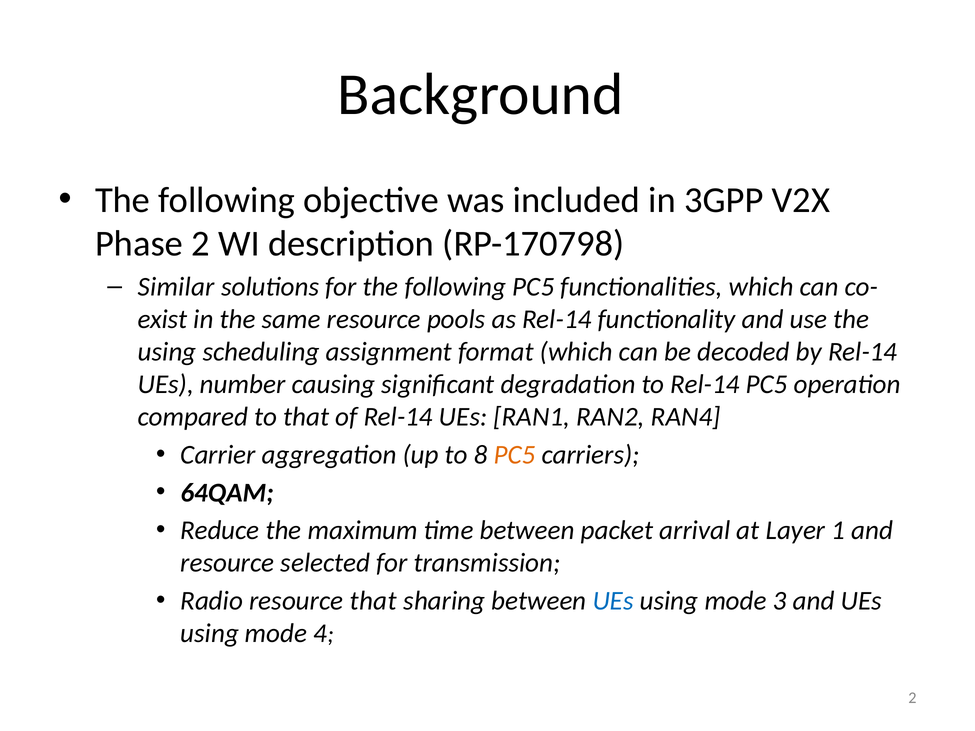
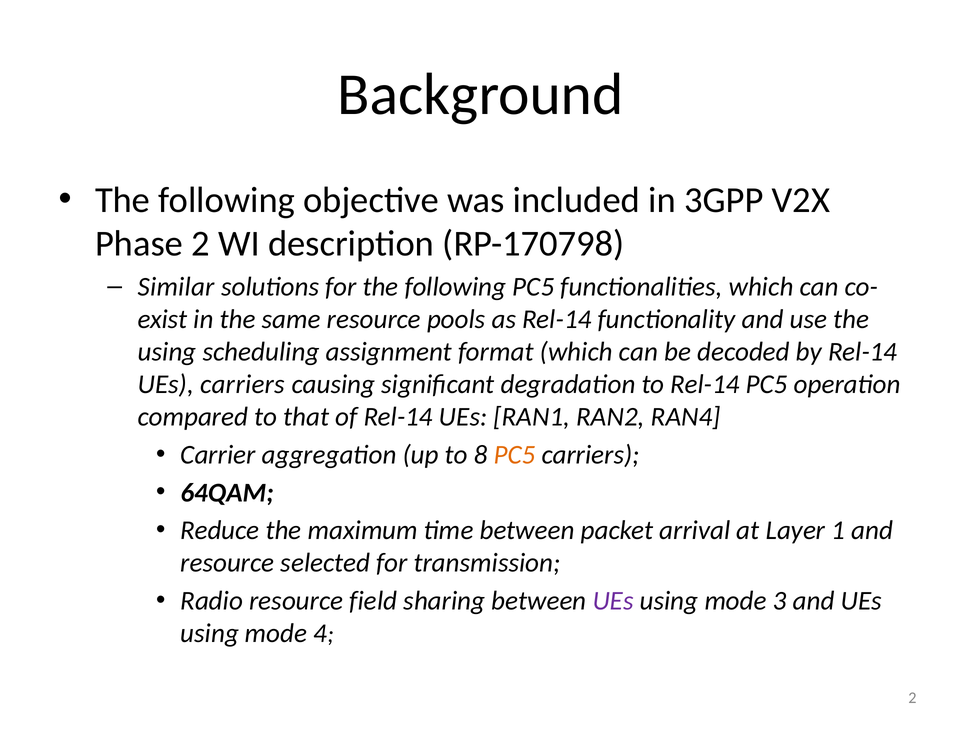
UEs number: number -> carriers (243, 384)
resource that: that -> field (373, 601)
UEs colour: blue -> purple (613, 601)
